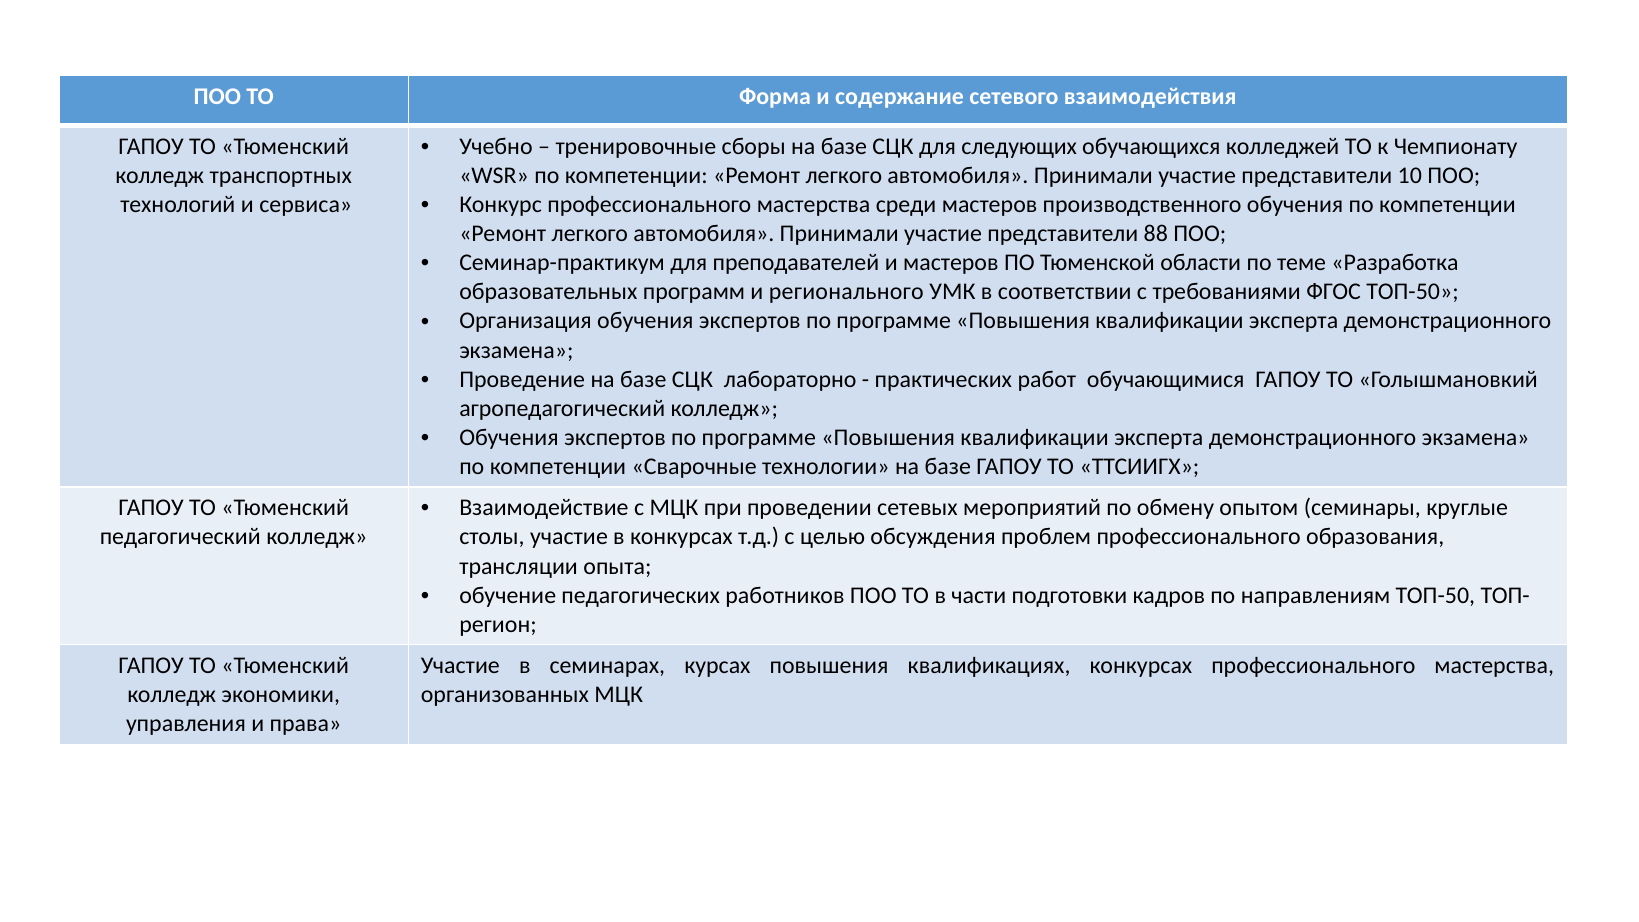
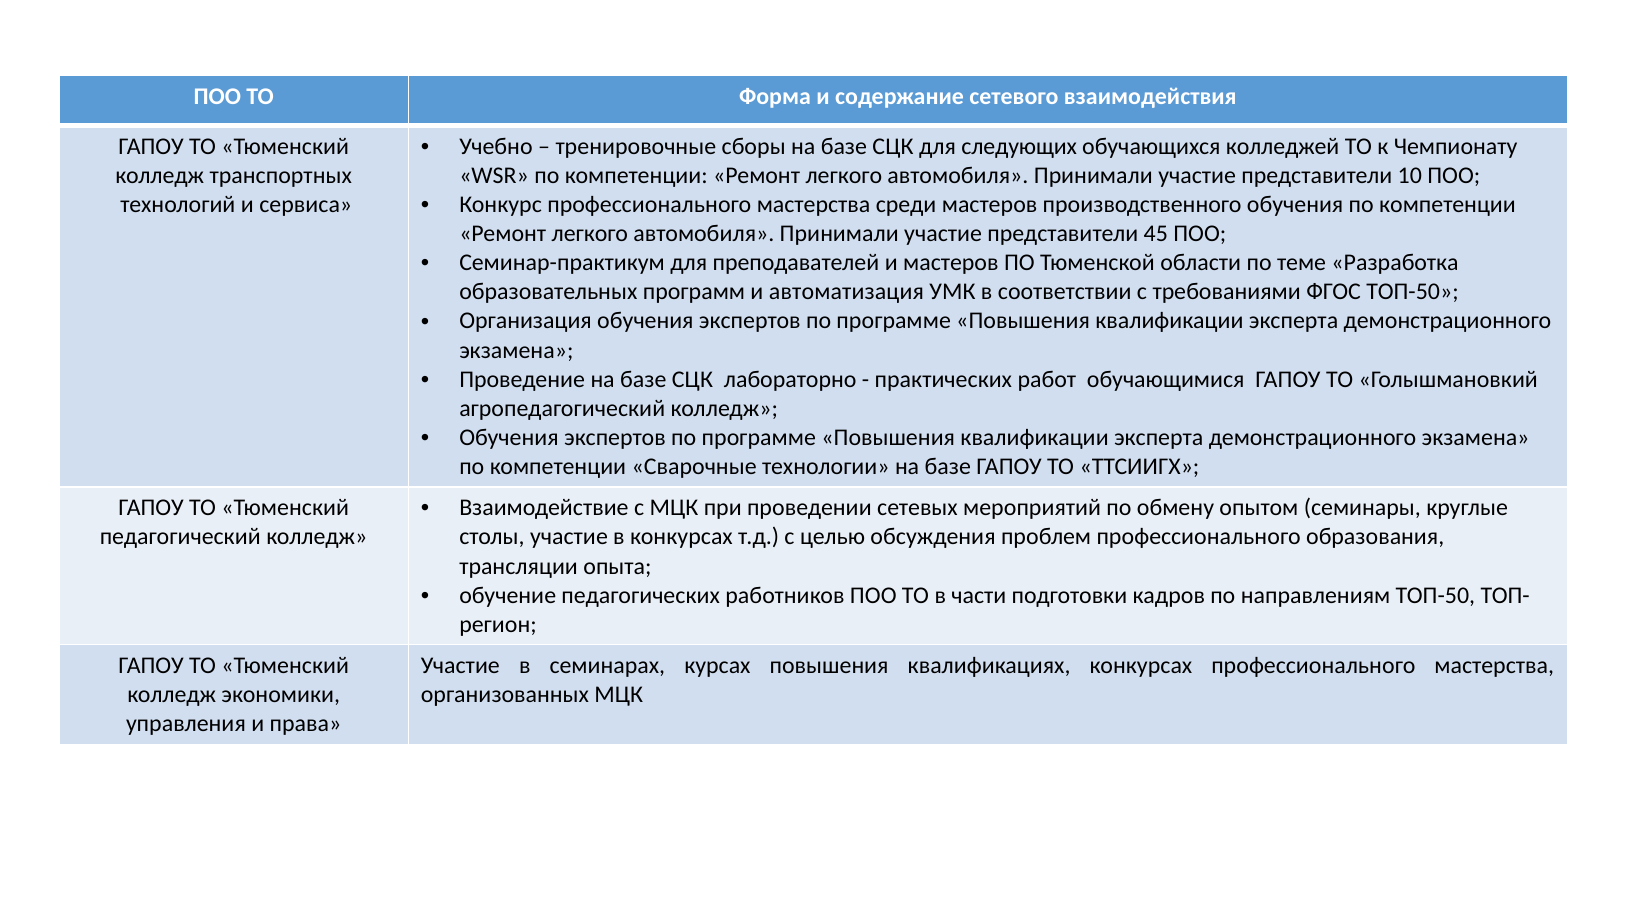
88: 88 -> 45 (1156, 234)
регионального: регионального -> автоматизация (846, 292)
